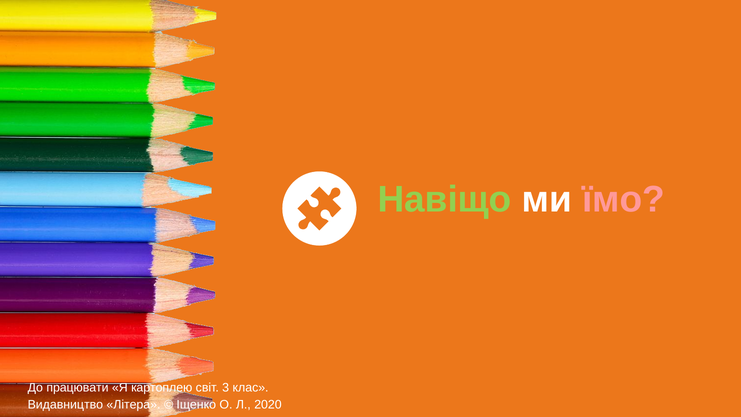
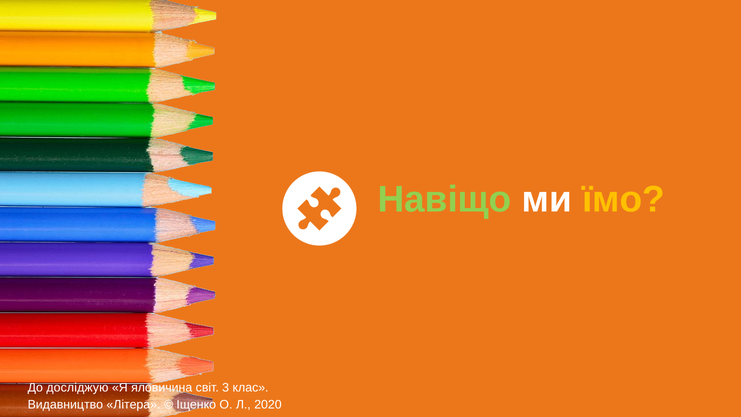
їмо colour: pink -> yellow (624, 199)
працювати: працювати -> досліджую (77, 387)
картоплею: картоплею -> яловичина (162, 387)
